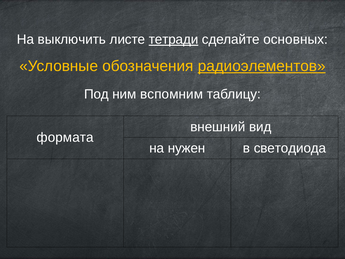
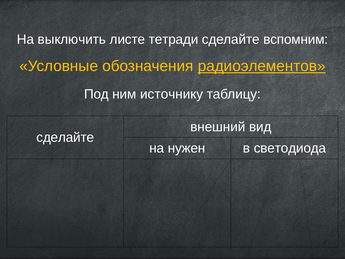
тетради underline: present -> none (174, 39)
основных: основных -> вспомним (296, 39)
вспомним: вспомним -> источнику (172, 94)
формата: формата -> сделайте (65, 137)
